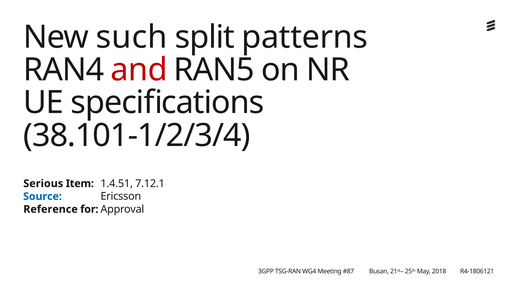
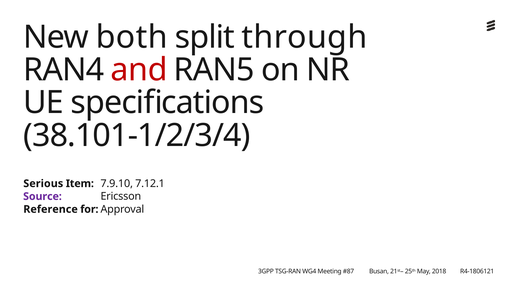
such: such -> both (132, 37)
patterns: patterns -> through (304, 37)
1.4.51: 1.4.51 -> 7.9.10 (117, 184)
Source colour: blue -> purple (42, 197)
